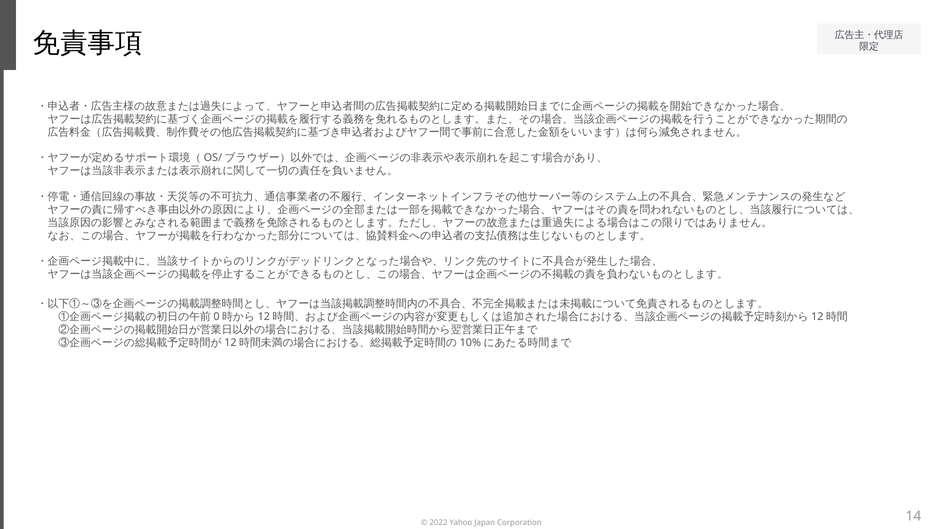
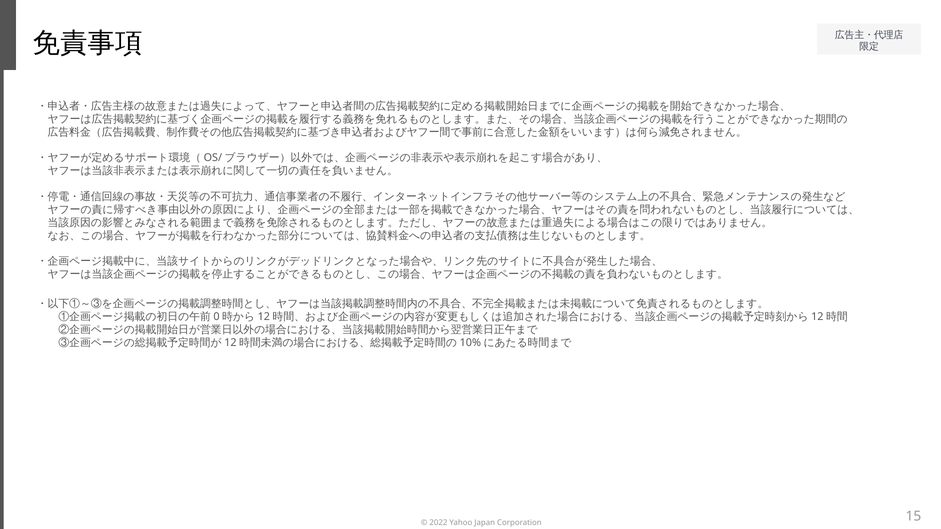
14: 14 -> 15 (913, 516)
